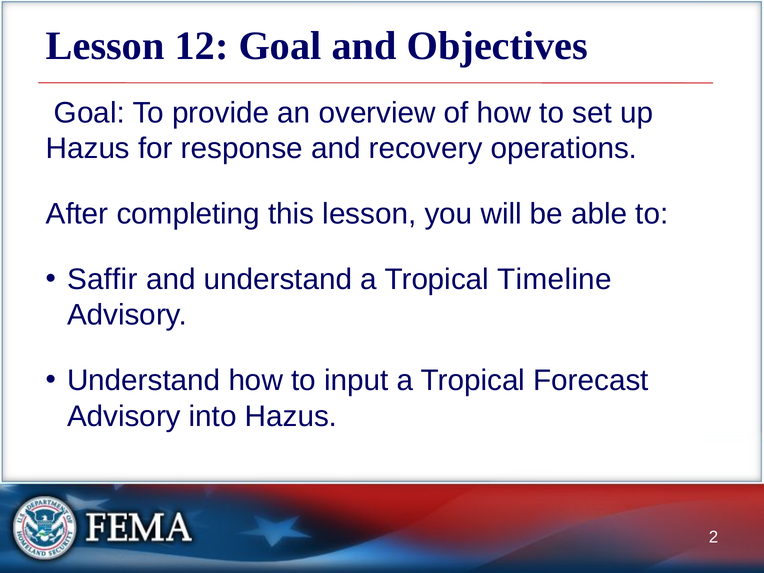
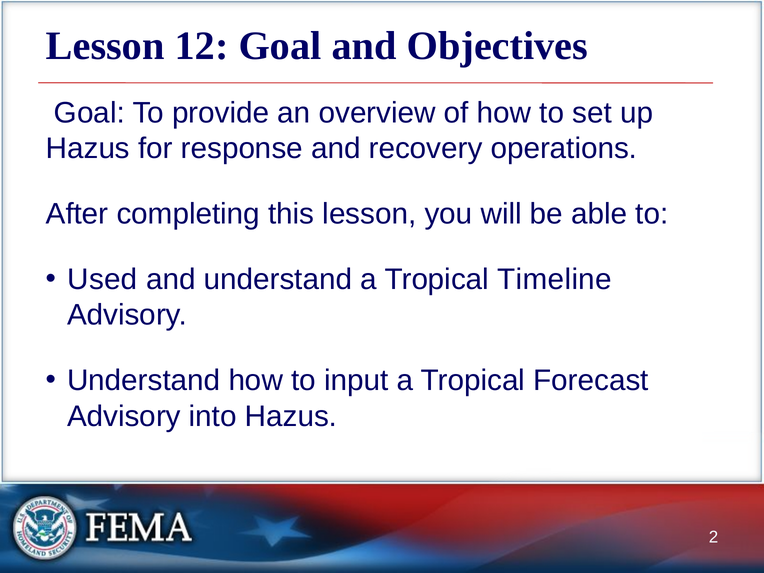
Saffir: Saffir -> Used (102, 279)
